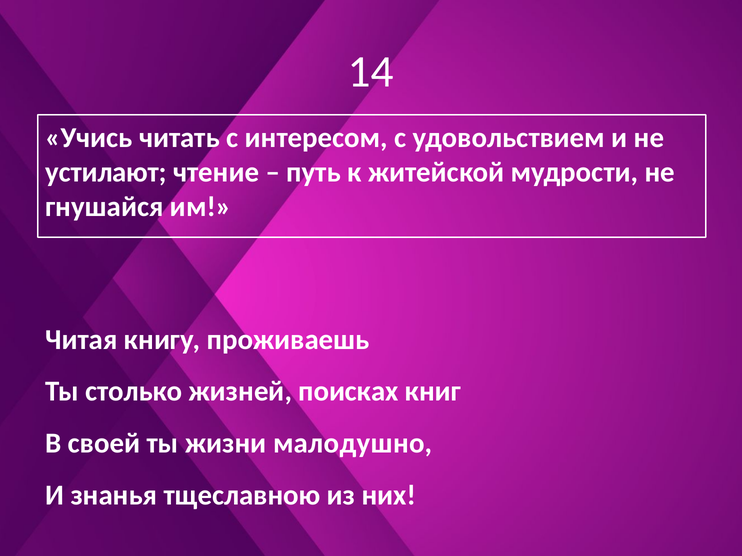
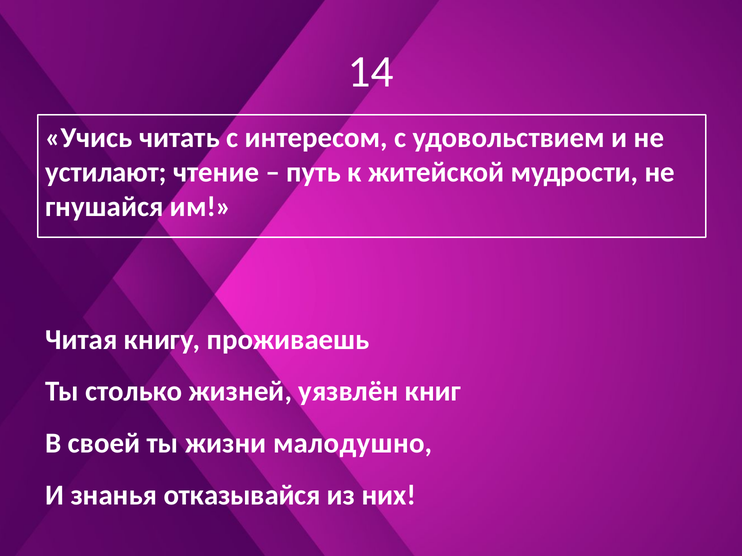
поисках: поисках -> уязвлён (348, 392)
тщеславною: тщеславною -> отказывайся (242, 496)
